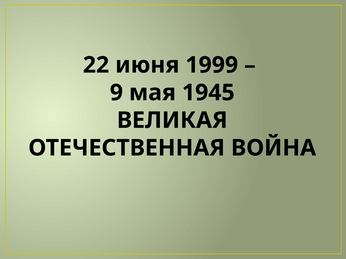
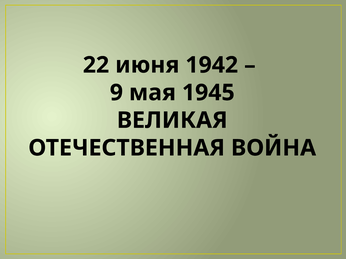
1999: 1999 -> 1942 (212, 65)
